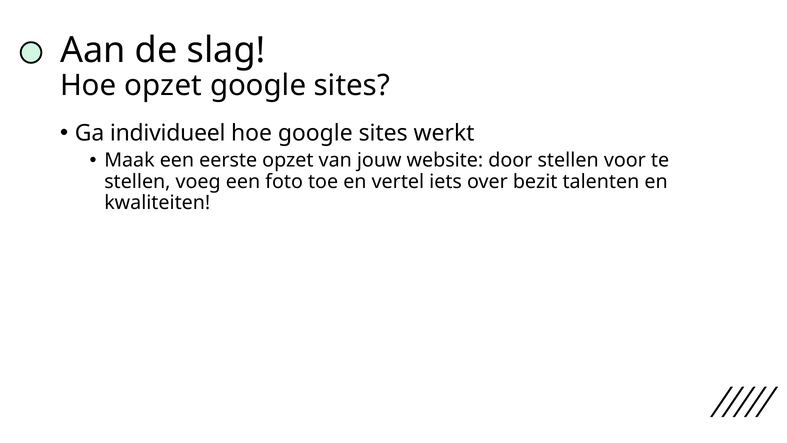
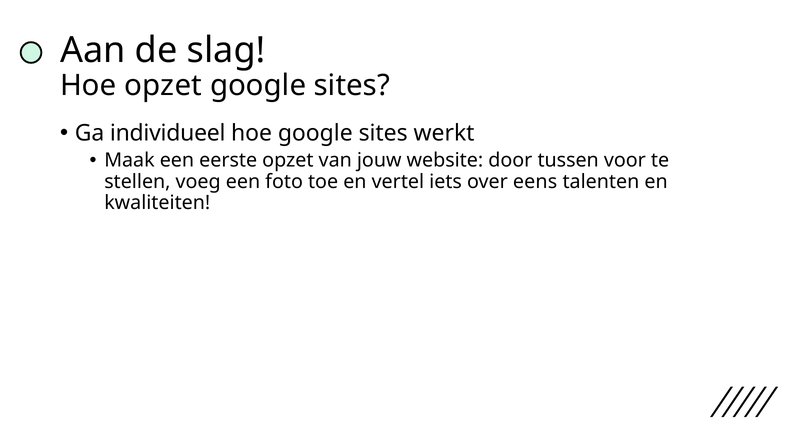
door stellen: stellen -> tussen (568, 160)
bezit: bezit -> eens (535, 181)
